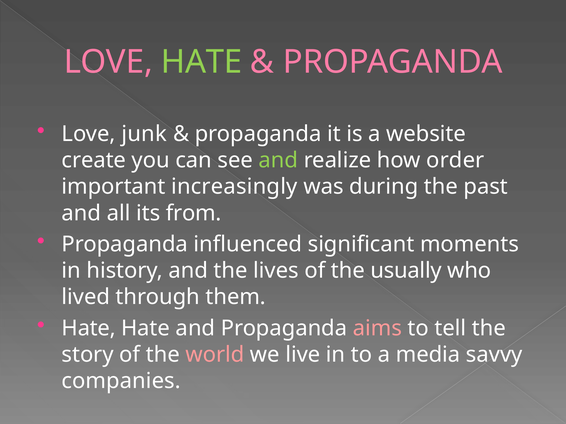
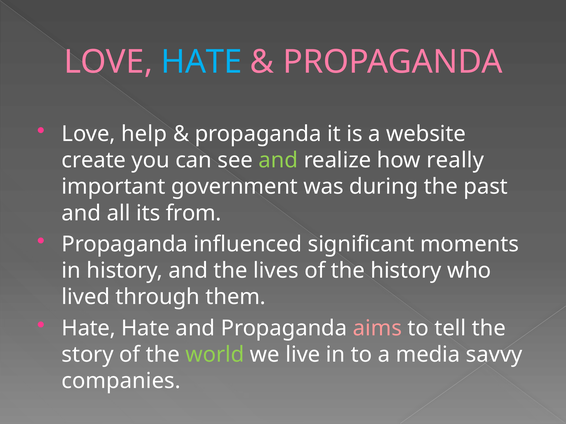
HATE colour: light green -> light blue (202, 62)
junk: junk -> help (144, 134)
order: order -> really (455, 161)
increasingly: increasingly -> government (234, 187)
the usually: usually -> history (406, 271)
world colour: pink -> light green (215, 355)
